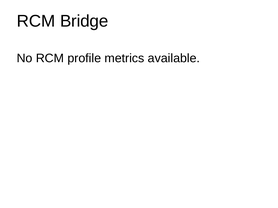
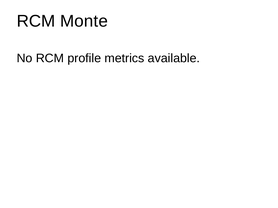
Bridge: Bridge -> Monte (84, 21)
